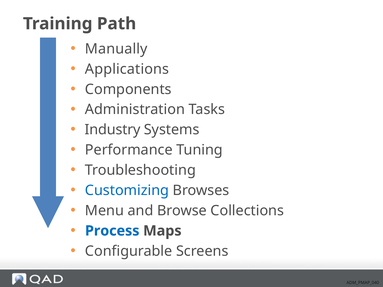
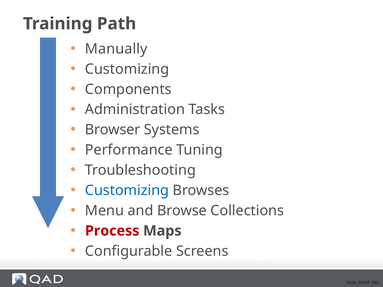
Applications: Applications -> Customizing (127, 69)
Industry: Industry -> Browser (113, 130)
Process colour: blue -> red (112, 231)
